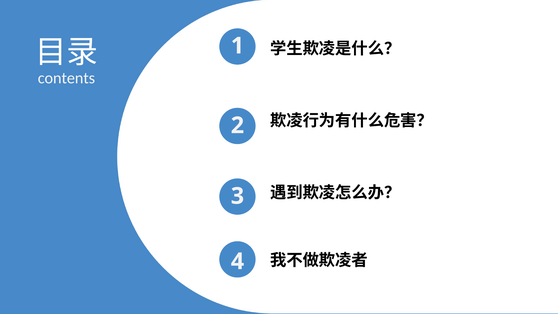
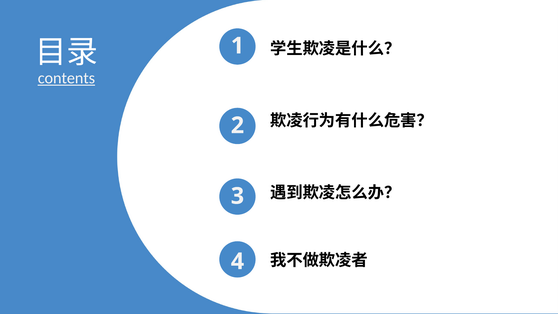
contents underline: none -> present (66, 78)
